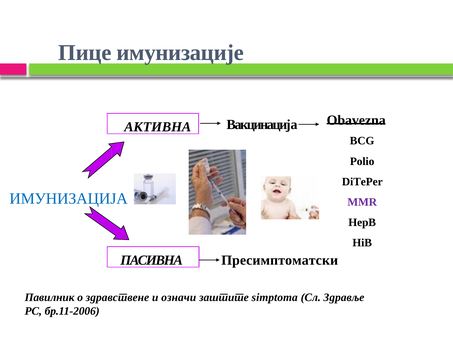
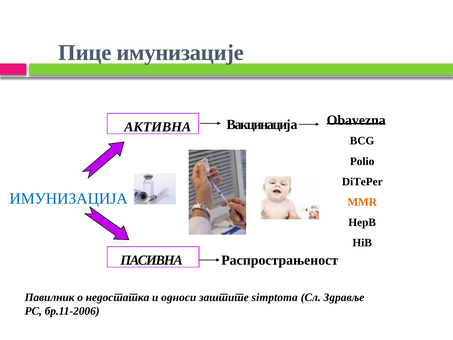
MMR colour: purple -> orange (362, 202)
Пресимптоматски: Пресимптоматски -> Распрострањеност (280, 260)
здравствене: здравствене -> недостатка (117, 297)
означи: означи -> односи (179, 297)
